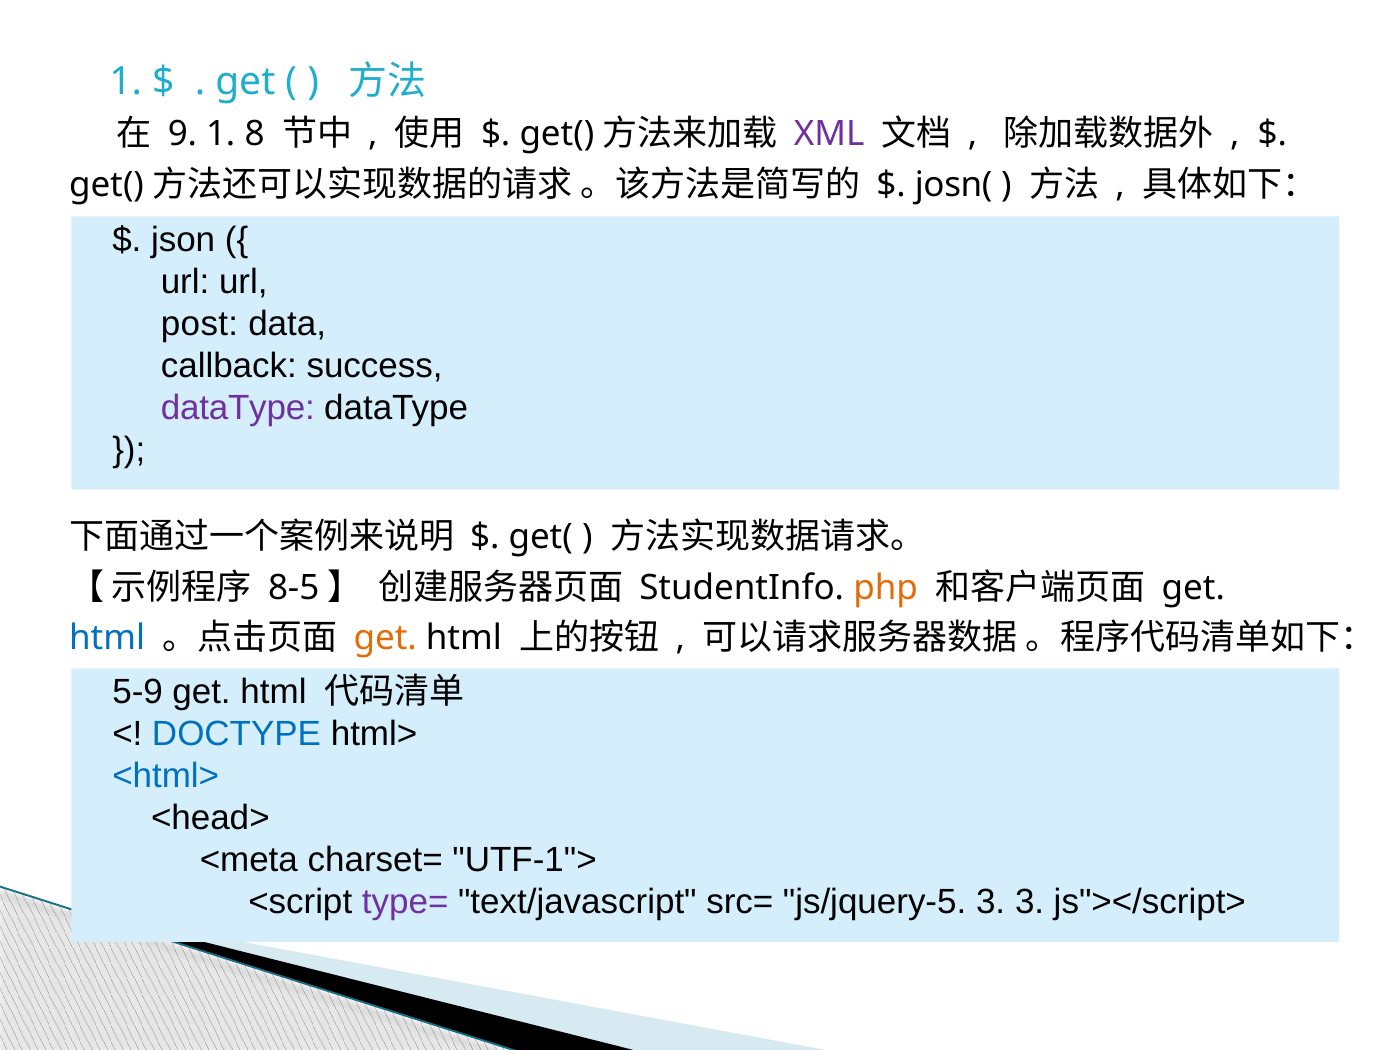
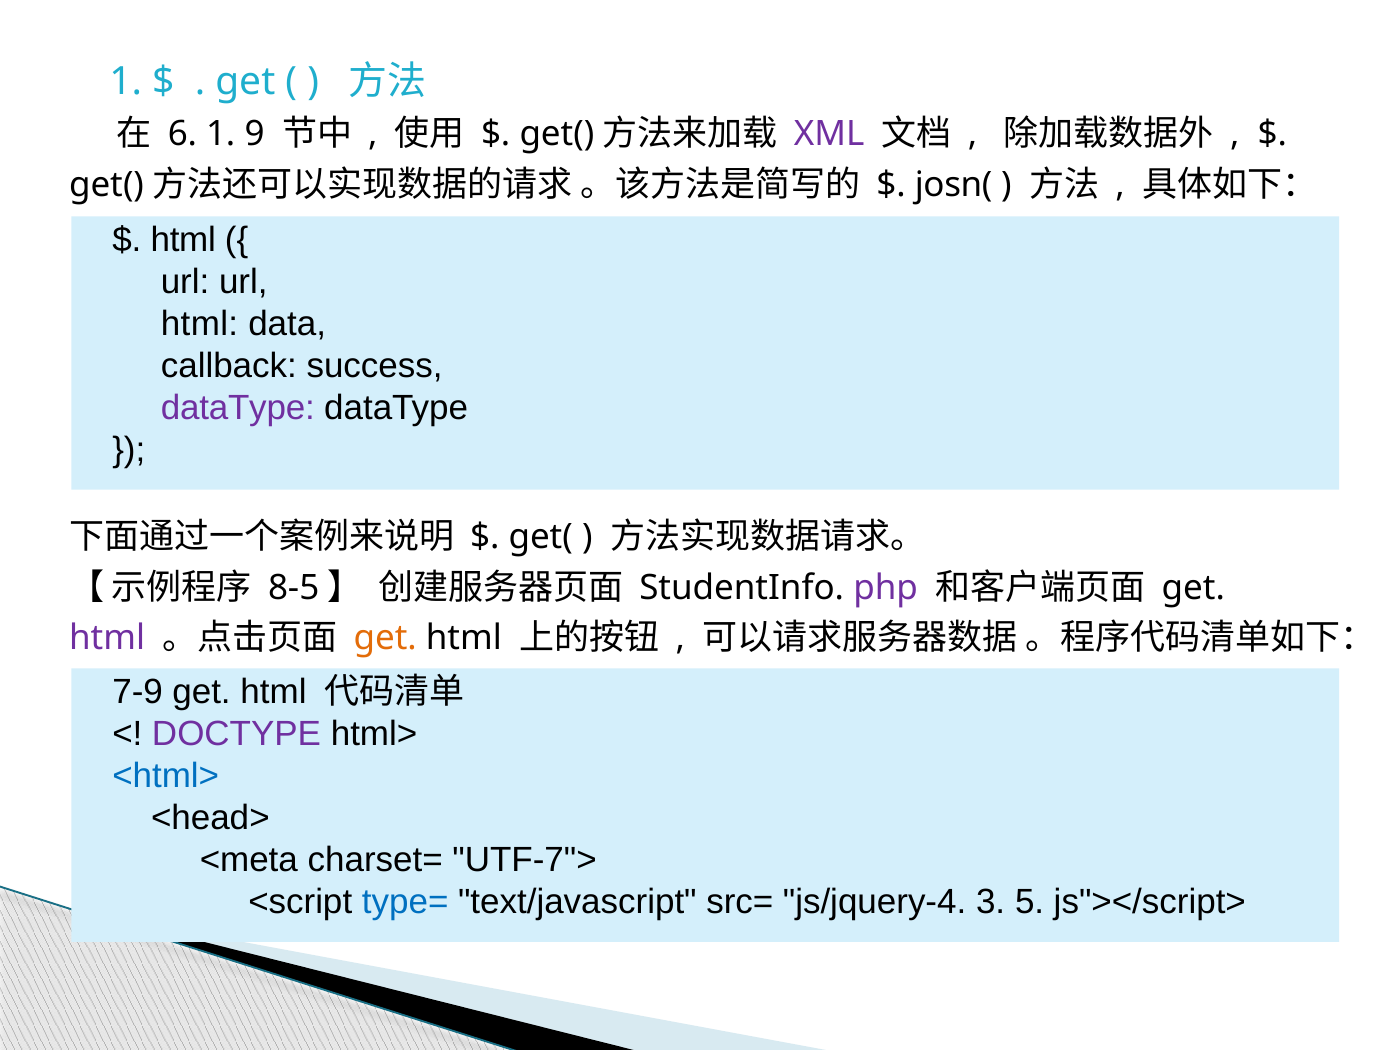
9: 9 -> 6 (182, 134)
8: 8 -> 9 (255, 134)
json: json -> html (183, 240)
post: post -> html (199, 324)
php colour: orange -> purple (886, 588)
html colour: blue -> purple (107, 638)
5-9: 5-9 -> 7-9 (138, 692)
DOCTYPE colour: blue -> purple (237, 734)
UTF-1">: UTF-1"> -> UTF-7"> (525, 860)
type= colour: purple -> blue (405, 902)
js/jquery-5: js/jquery-5 -> js/jquery-4 (875, 902)
3 3: 3 -> 5 (1030, 902)
